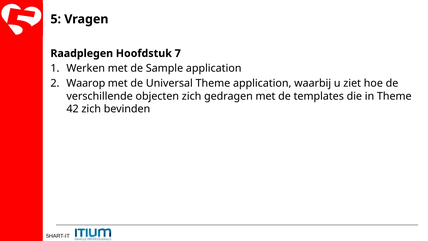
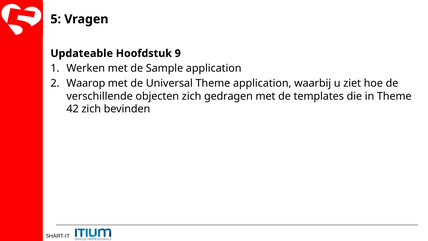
Raadplegen: Raadplegen -> Updateable (82, 53)
7: 7 -> 9 (178, 53)
